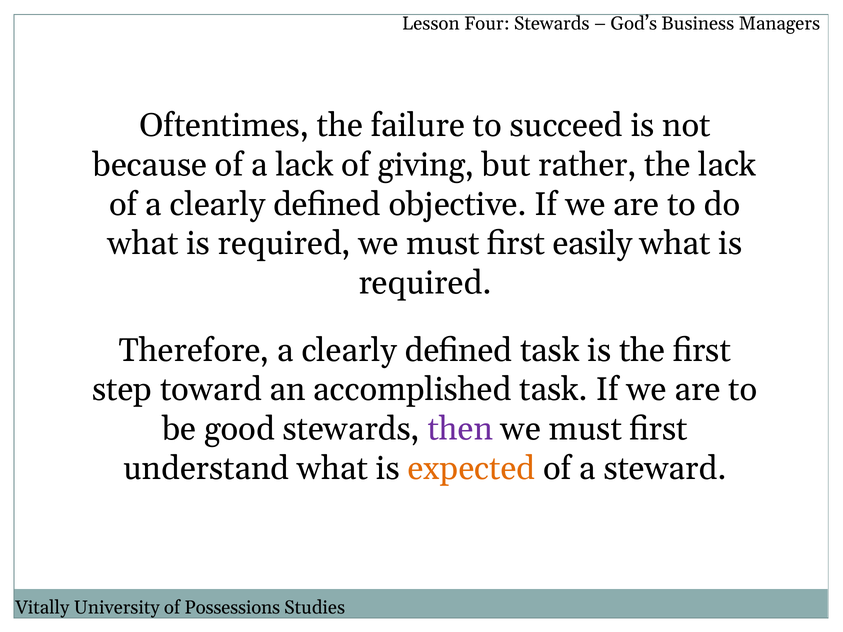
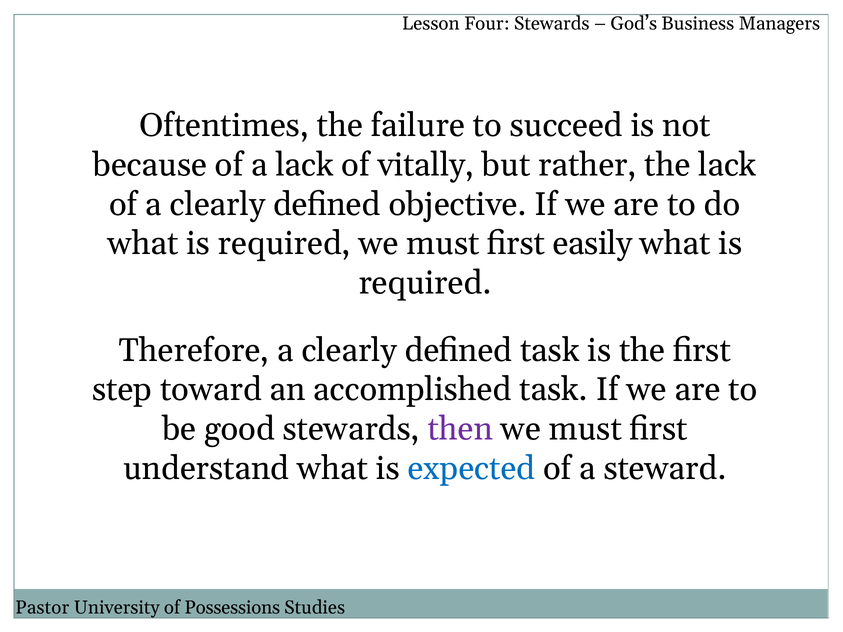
giving: giving -> vitally (426, 165)
expected colour: orange -> blue (471, 469)
Vitally: Vitally -> Pastor (42, 608)
